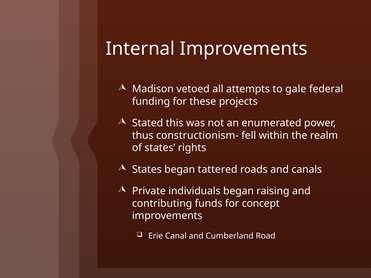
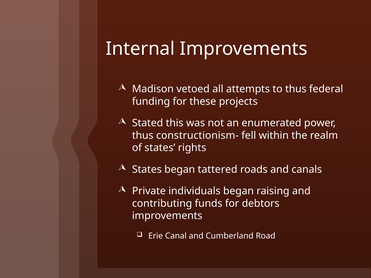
to gale: gale -> thus (296, 89)
concept: concept -> debtors (261, 204)
